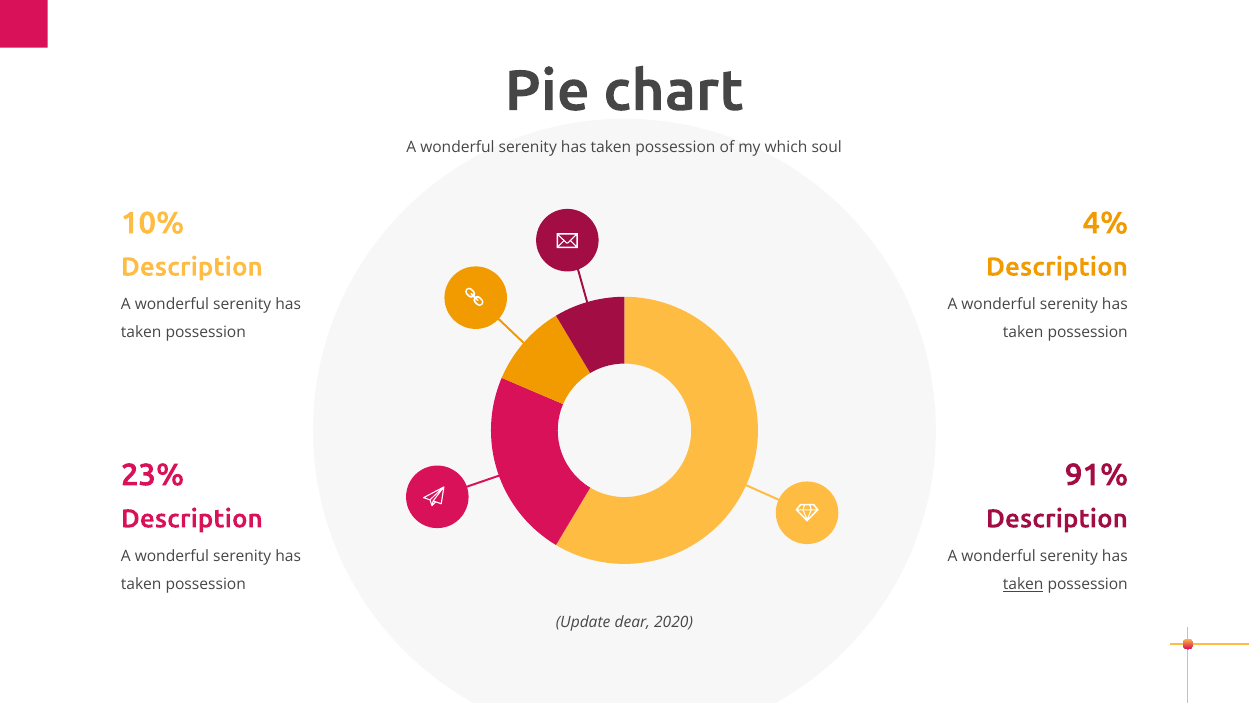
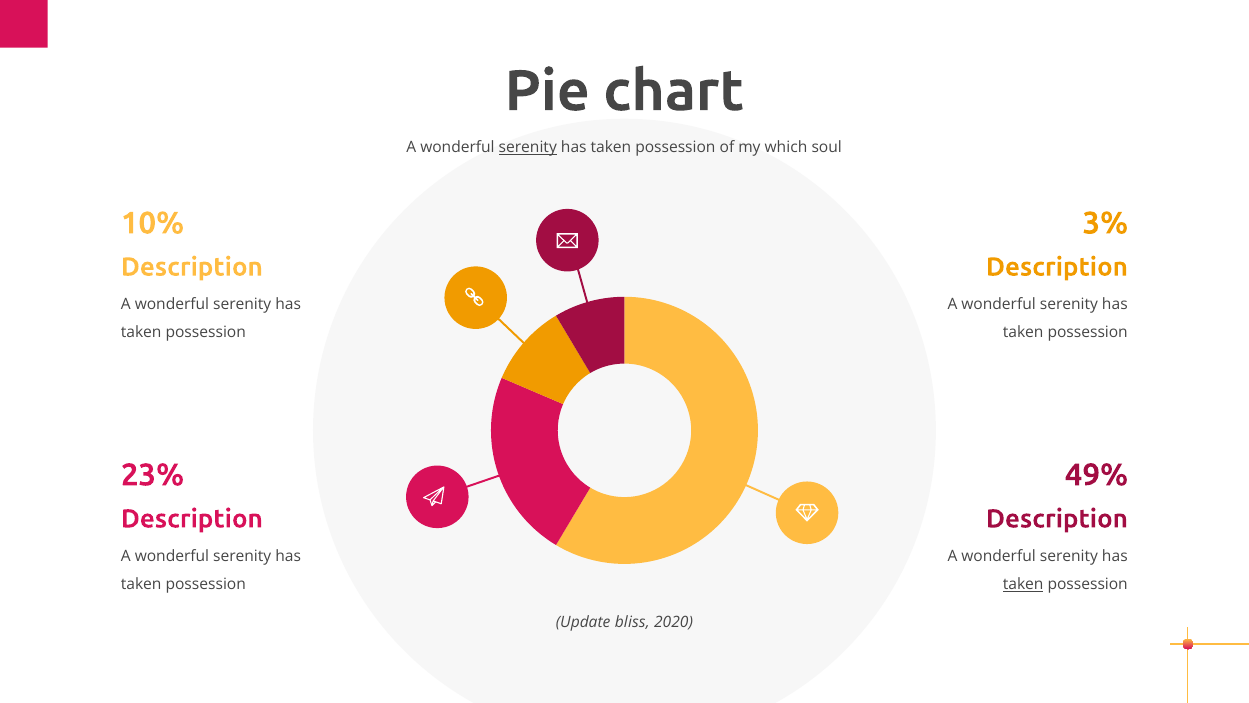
serenity underline: none -> present (528, 148)
4%: 4% -> 3% (1105, 223)
91%: 91% -> 49% (1096, 475)
dear: dear -> bliss (632, 622)
